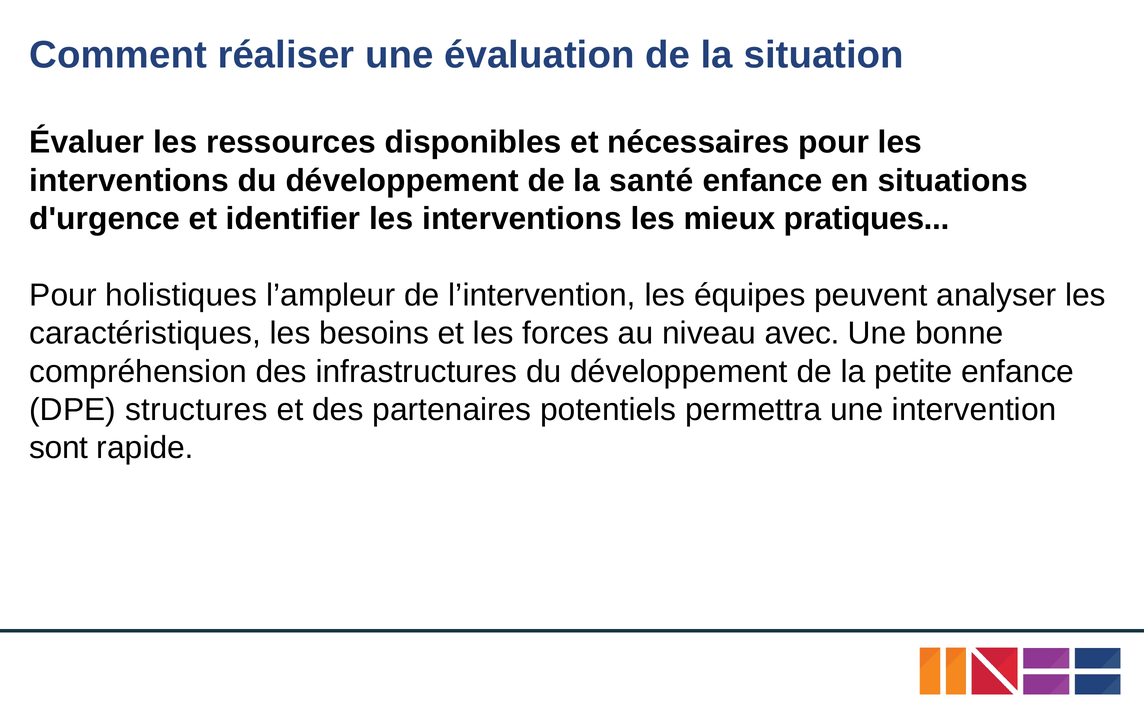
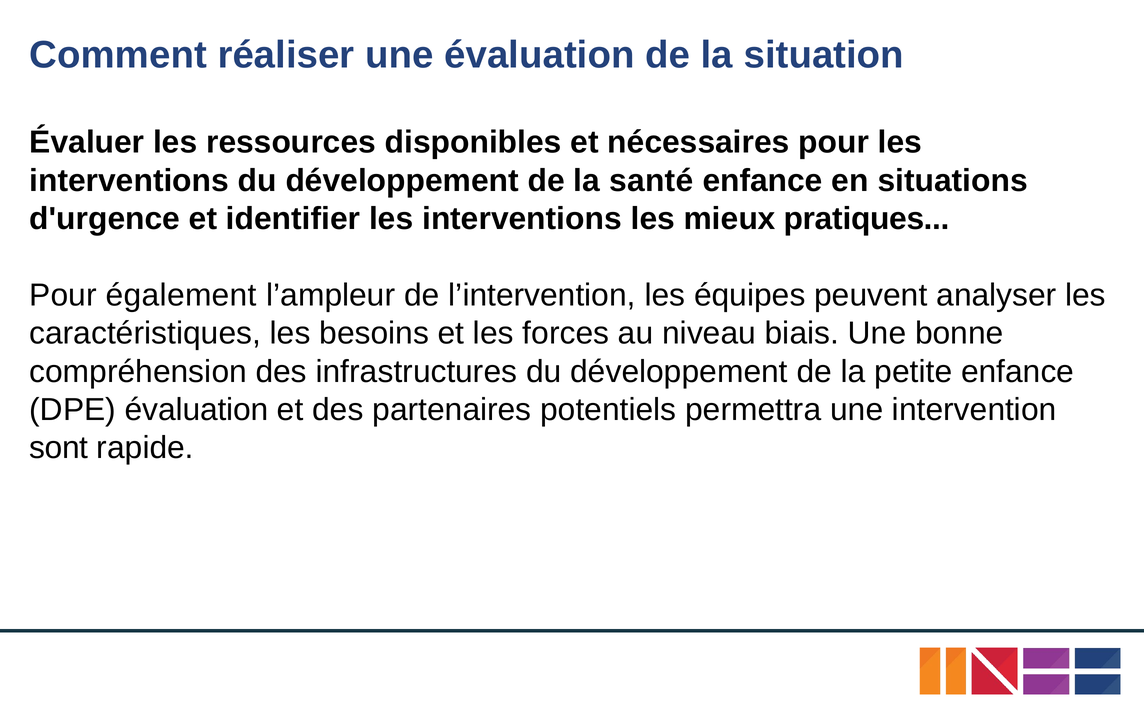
holistiques: holistiques -> également (181, 295)
avec: avec -> biais (802, 333)
DPE structures: structures -> évaluation (197, 410)
